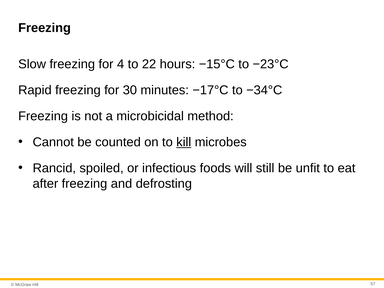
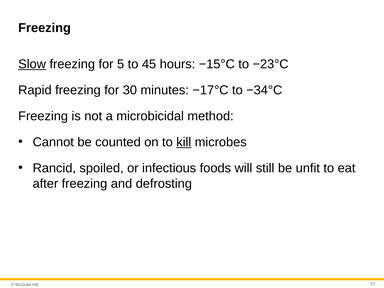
Slow underline: none -> present (32, 64)
4: 4 -> 5 (121, 64)
22: 22 -> 45 (149, 64)
